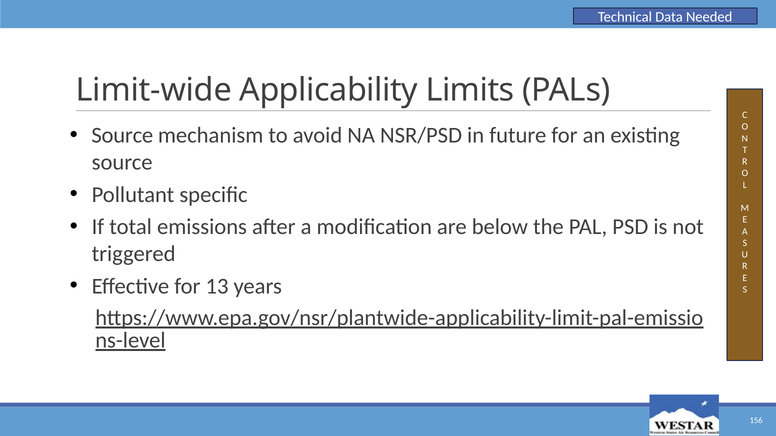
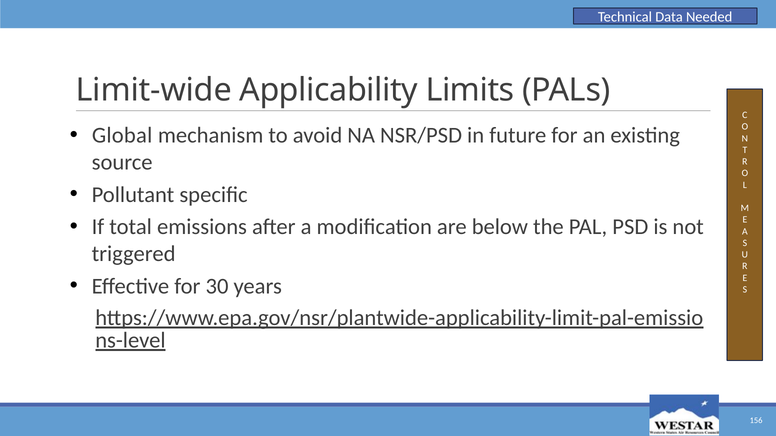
Source: Source -> Global (122, 136)
13: 13 -> 30 (217, 287)
